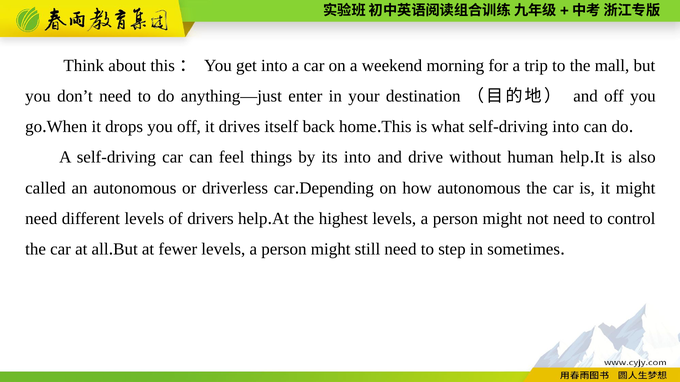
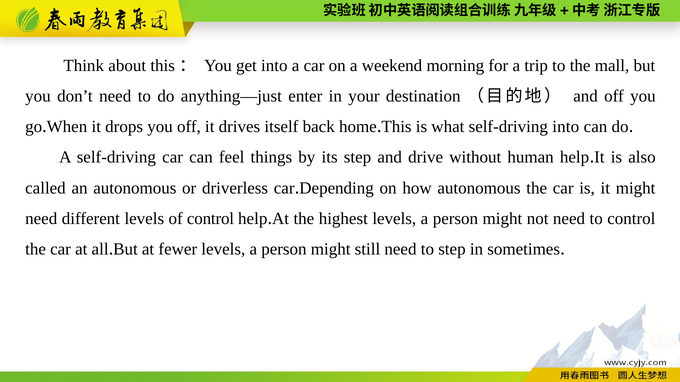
its into: into -> step (358, 158)
of drivers: drivers -> control (211, 219)
